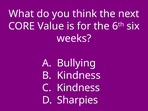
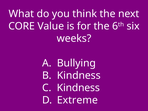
Sharpies: Sharpies -> Extreme (77, 100)
